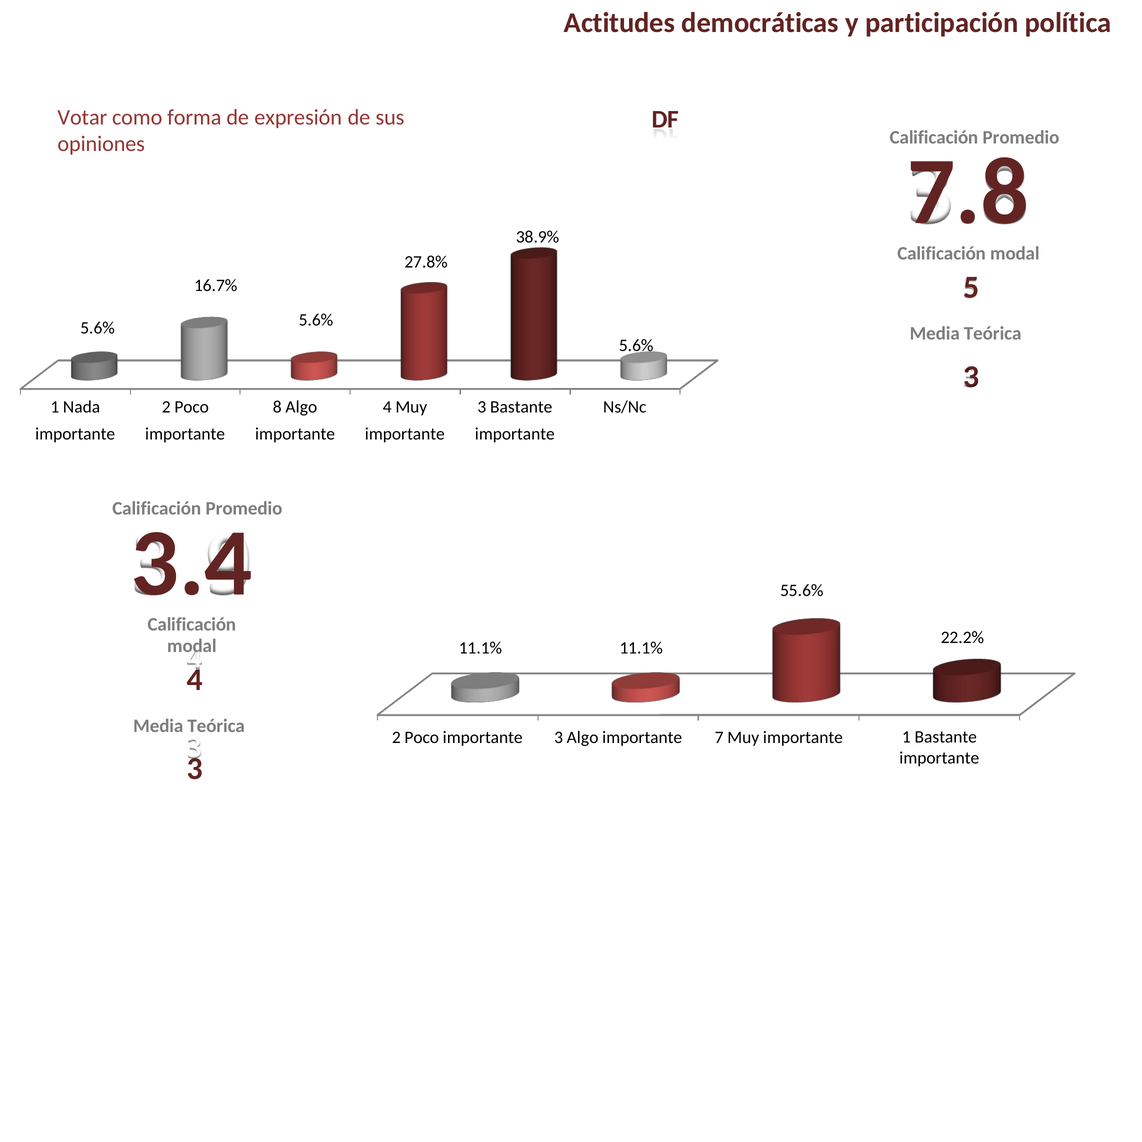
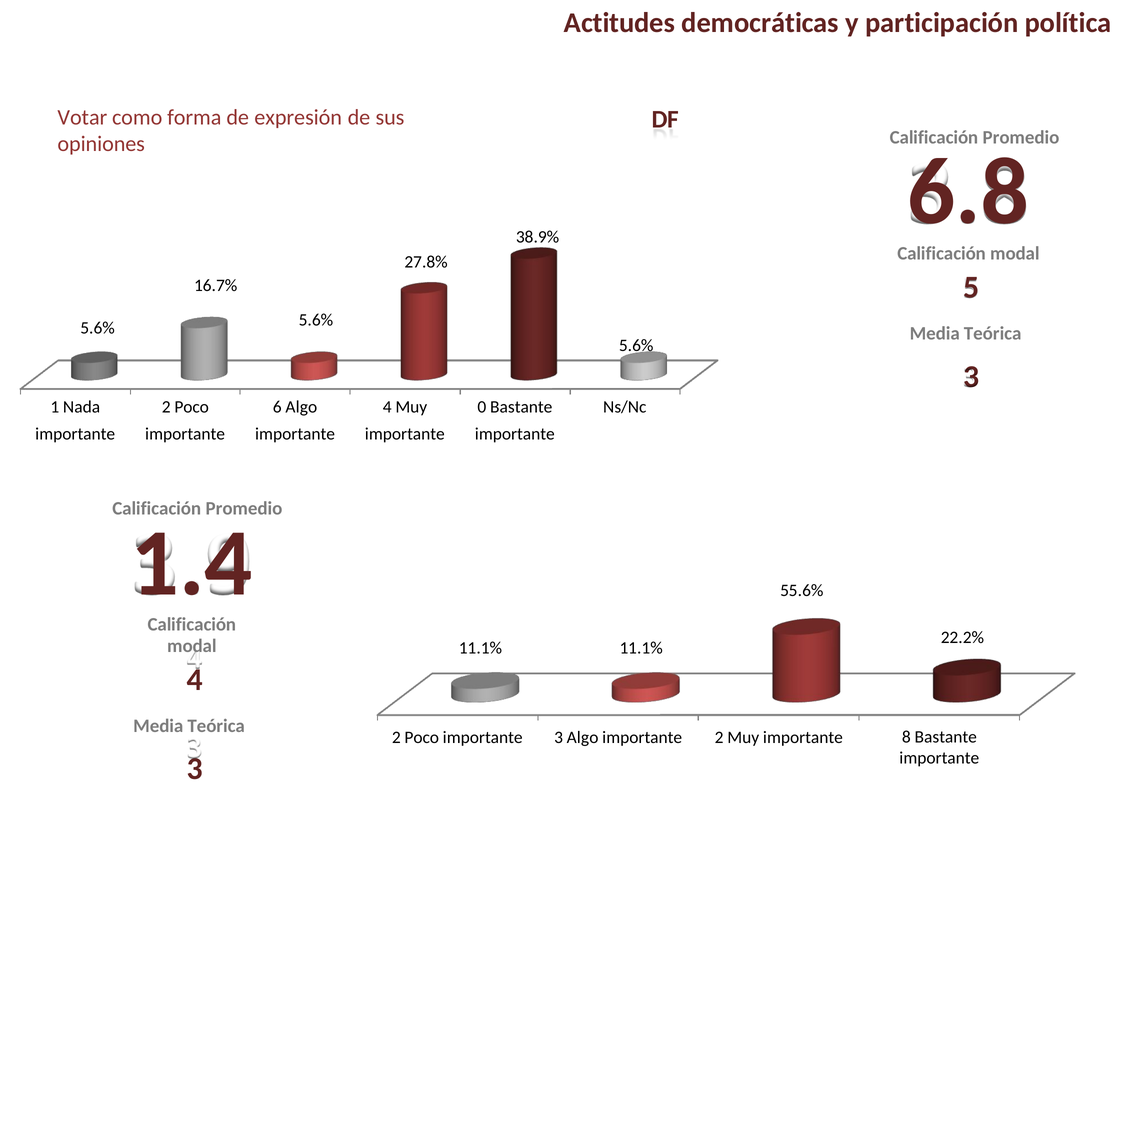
7.8: 7.8 -> 6.8 (968, 192)
8: 8 -> 6 (277, 407)
Muy 3: 3 -> 0 (482, 407)
3.4: 3.4 -> 1.4 (192, 563)
importante 7: 7 -> 2 (719, 737)
importante 1: 1 -> 8 (906, 737)
